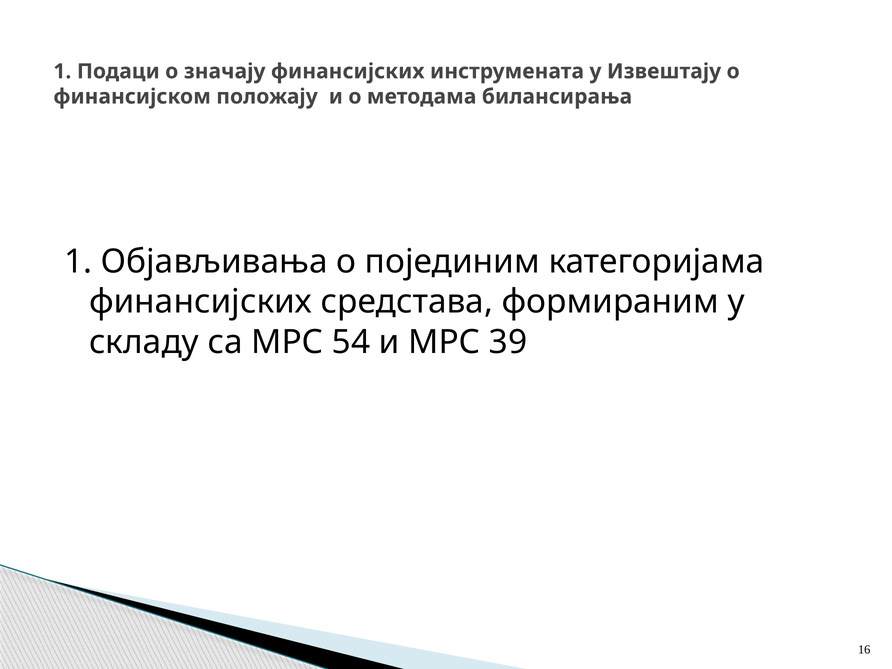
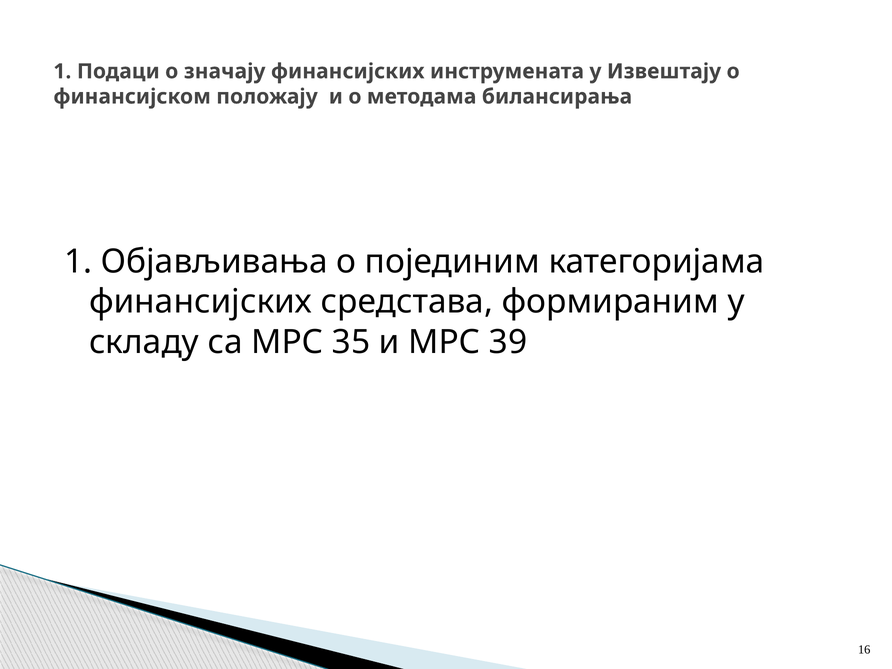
54: 54 -> 35 (351, 342)
